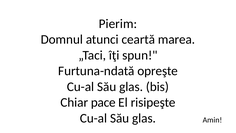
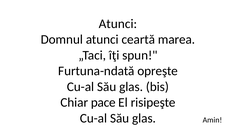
Pierim: Pierim -> Atunci (118, 24)
